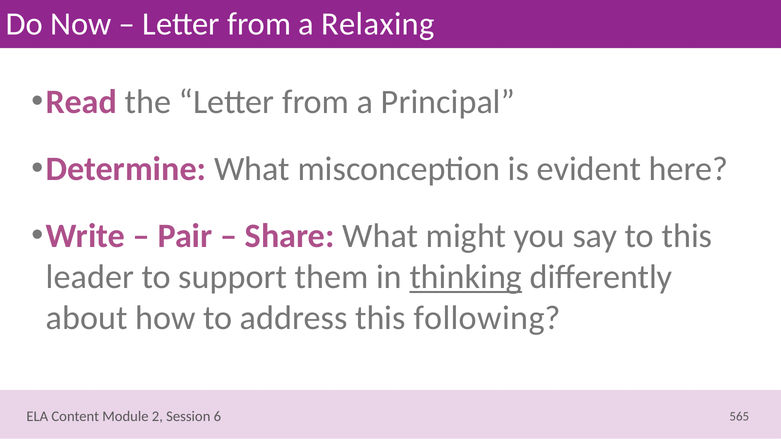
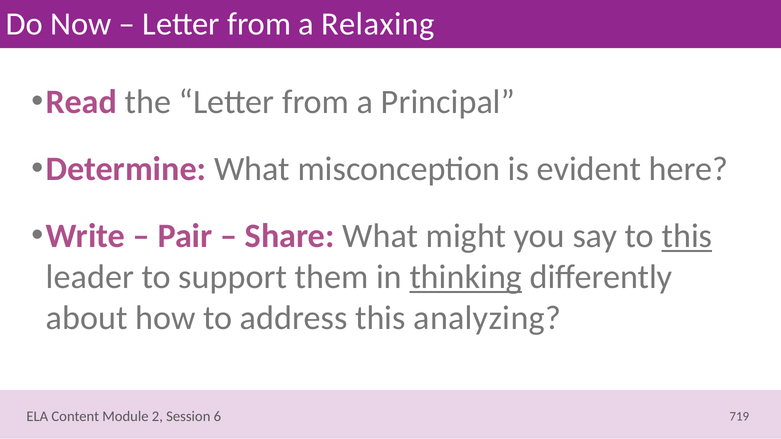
this underline: none -> present (687, 236)
following: following -> analyzing (487, 318)
565: 565 -> 719 (739, 417)
